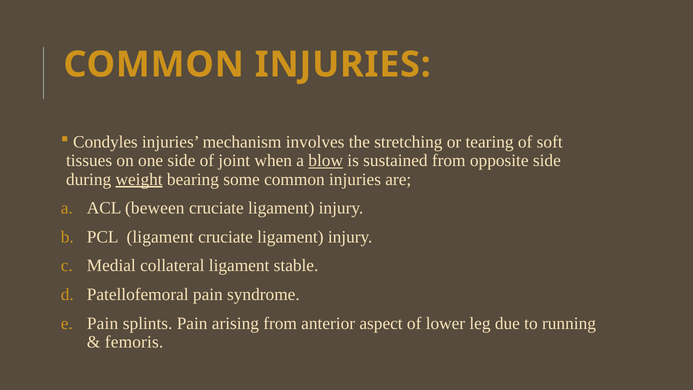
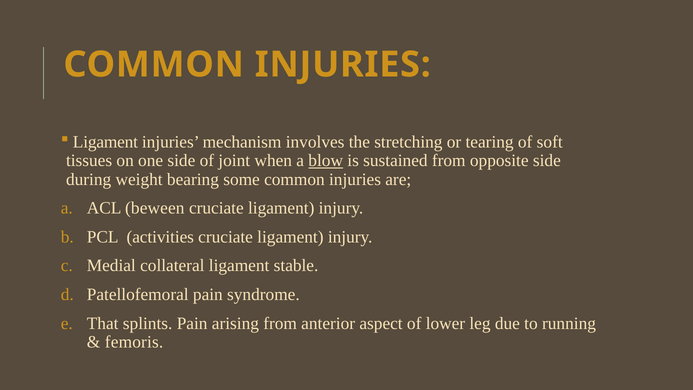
Condyles: Condyles -> Ligament (105, 142)
weight underline: present -> none (139, 179)
PCL ligament: ligament -> activities (160, 237)
Pain: Pain -> That (103, 323)
